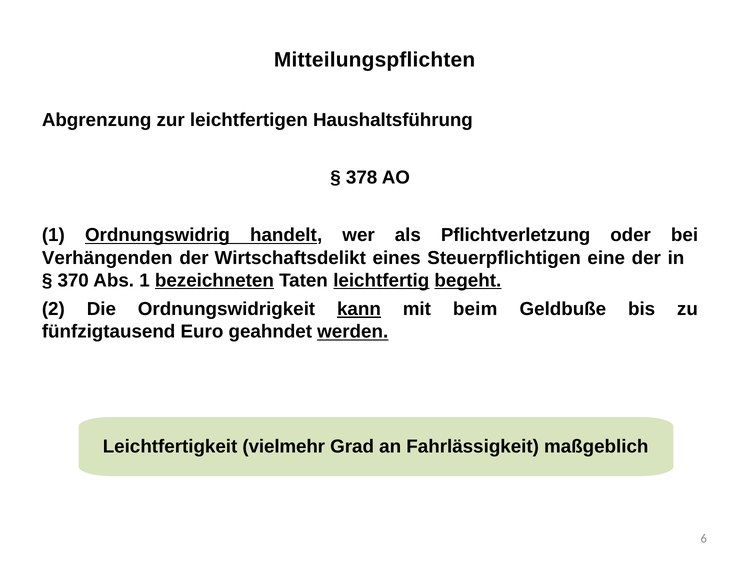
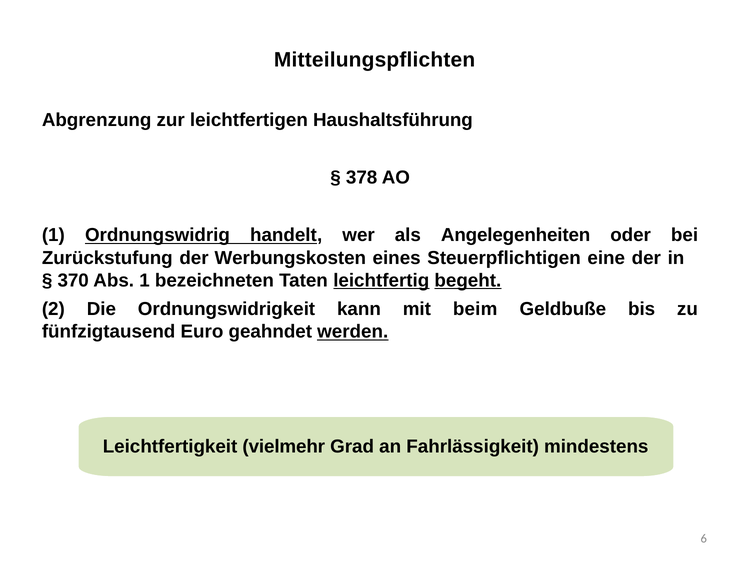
Pflichtverletzung: Pflichtverletzung -> Angelegenheiten (516, 235)
Verhängenden: Verhängenden -> Zurückstufung (107, 258)
Wirtschaftsdelikt: Wirtschaftsdelikt -> Werbungskosten (290, 258)
bezeichneten underline: present -> none (214, 280)
kann underline: present -> none (359, 309)
maßgeblich: maßgeblich -> mindestens (596, 446)
